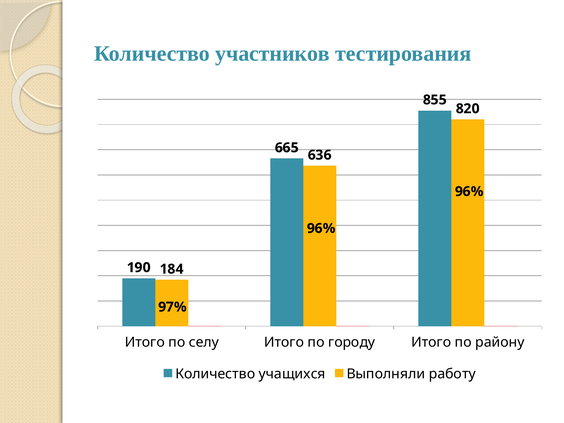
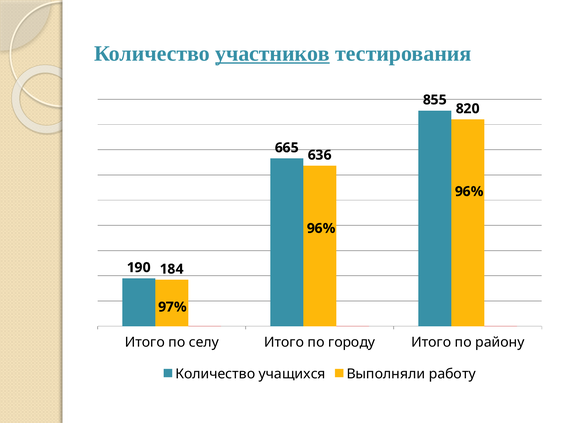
участников underline: none -> present (273, 54)
